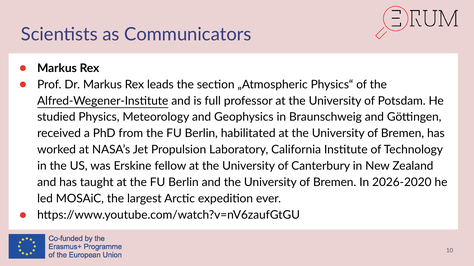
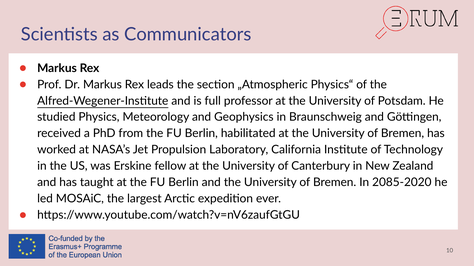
2026-2020: 2026-2020 -> 2085-2020 (402, 183)
